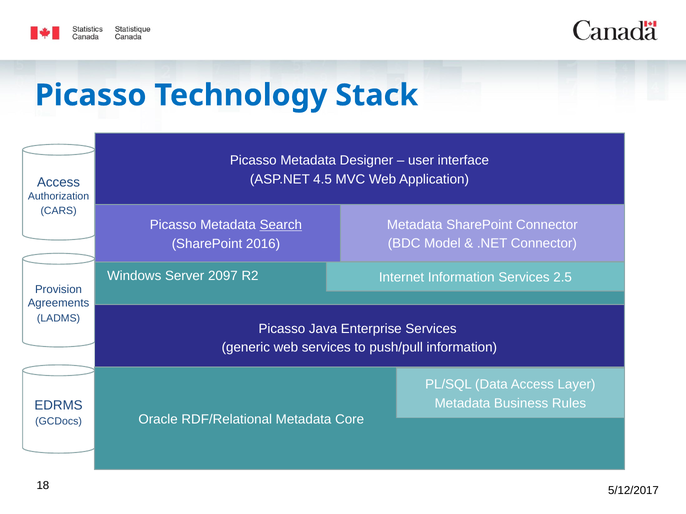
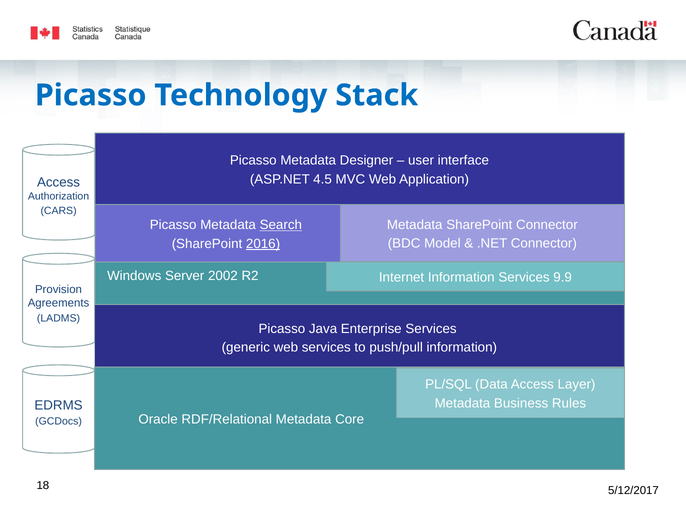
2016 underline: none -> present (263, 244)
2097: 2097 -> 2002 (223, 276)
2.5: 2.5 -> 9.9 (563, 278)
